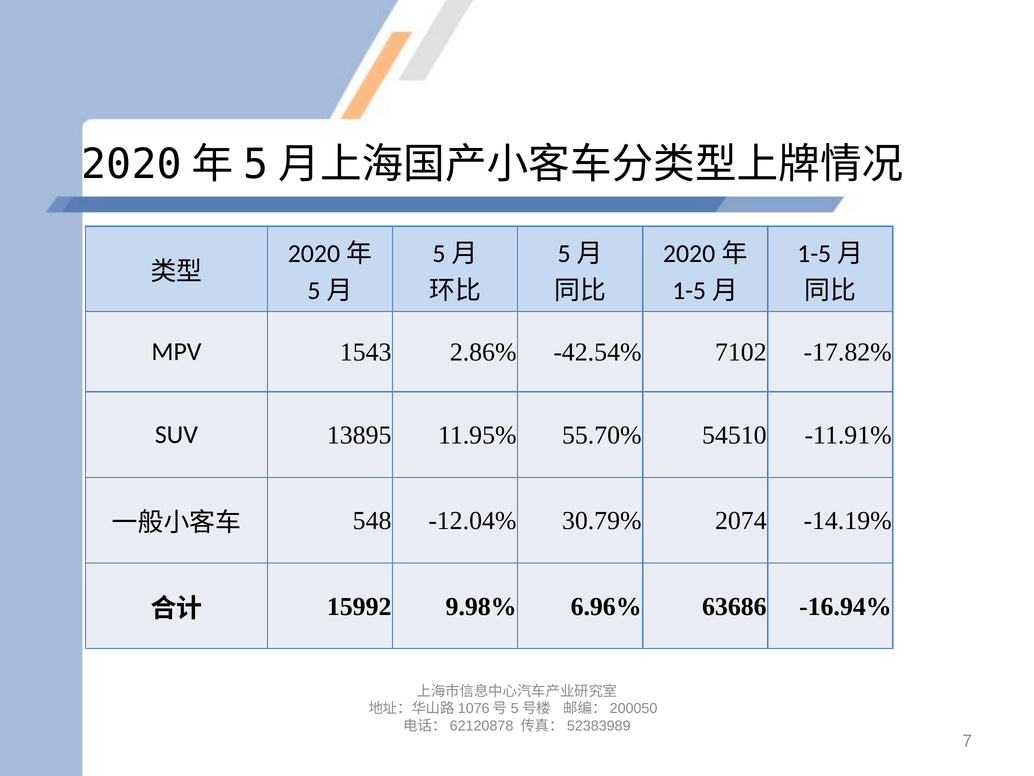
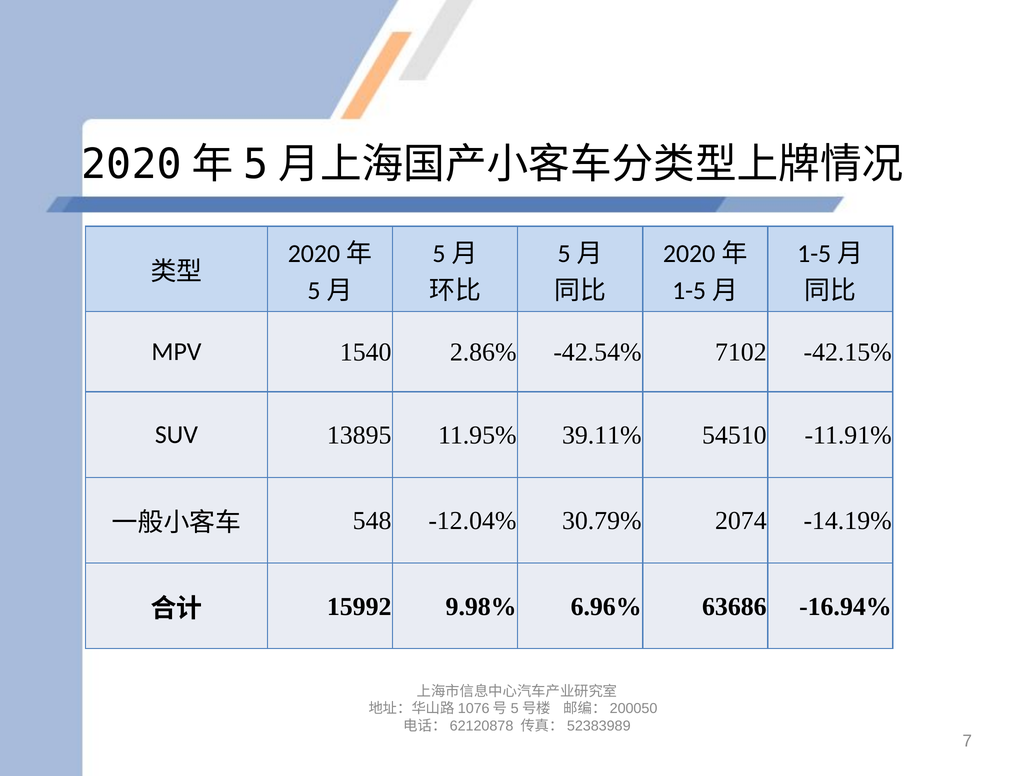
1543: 1543 -> 1540 (366, 352)
-17.82%: -17.82% -> -42.15% (848, 352)
55.70%: 55.70% -> 39.11% (602, 435)
